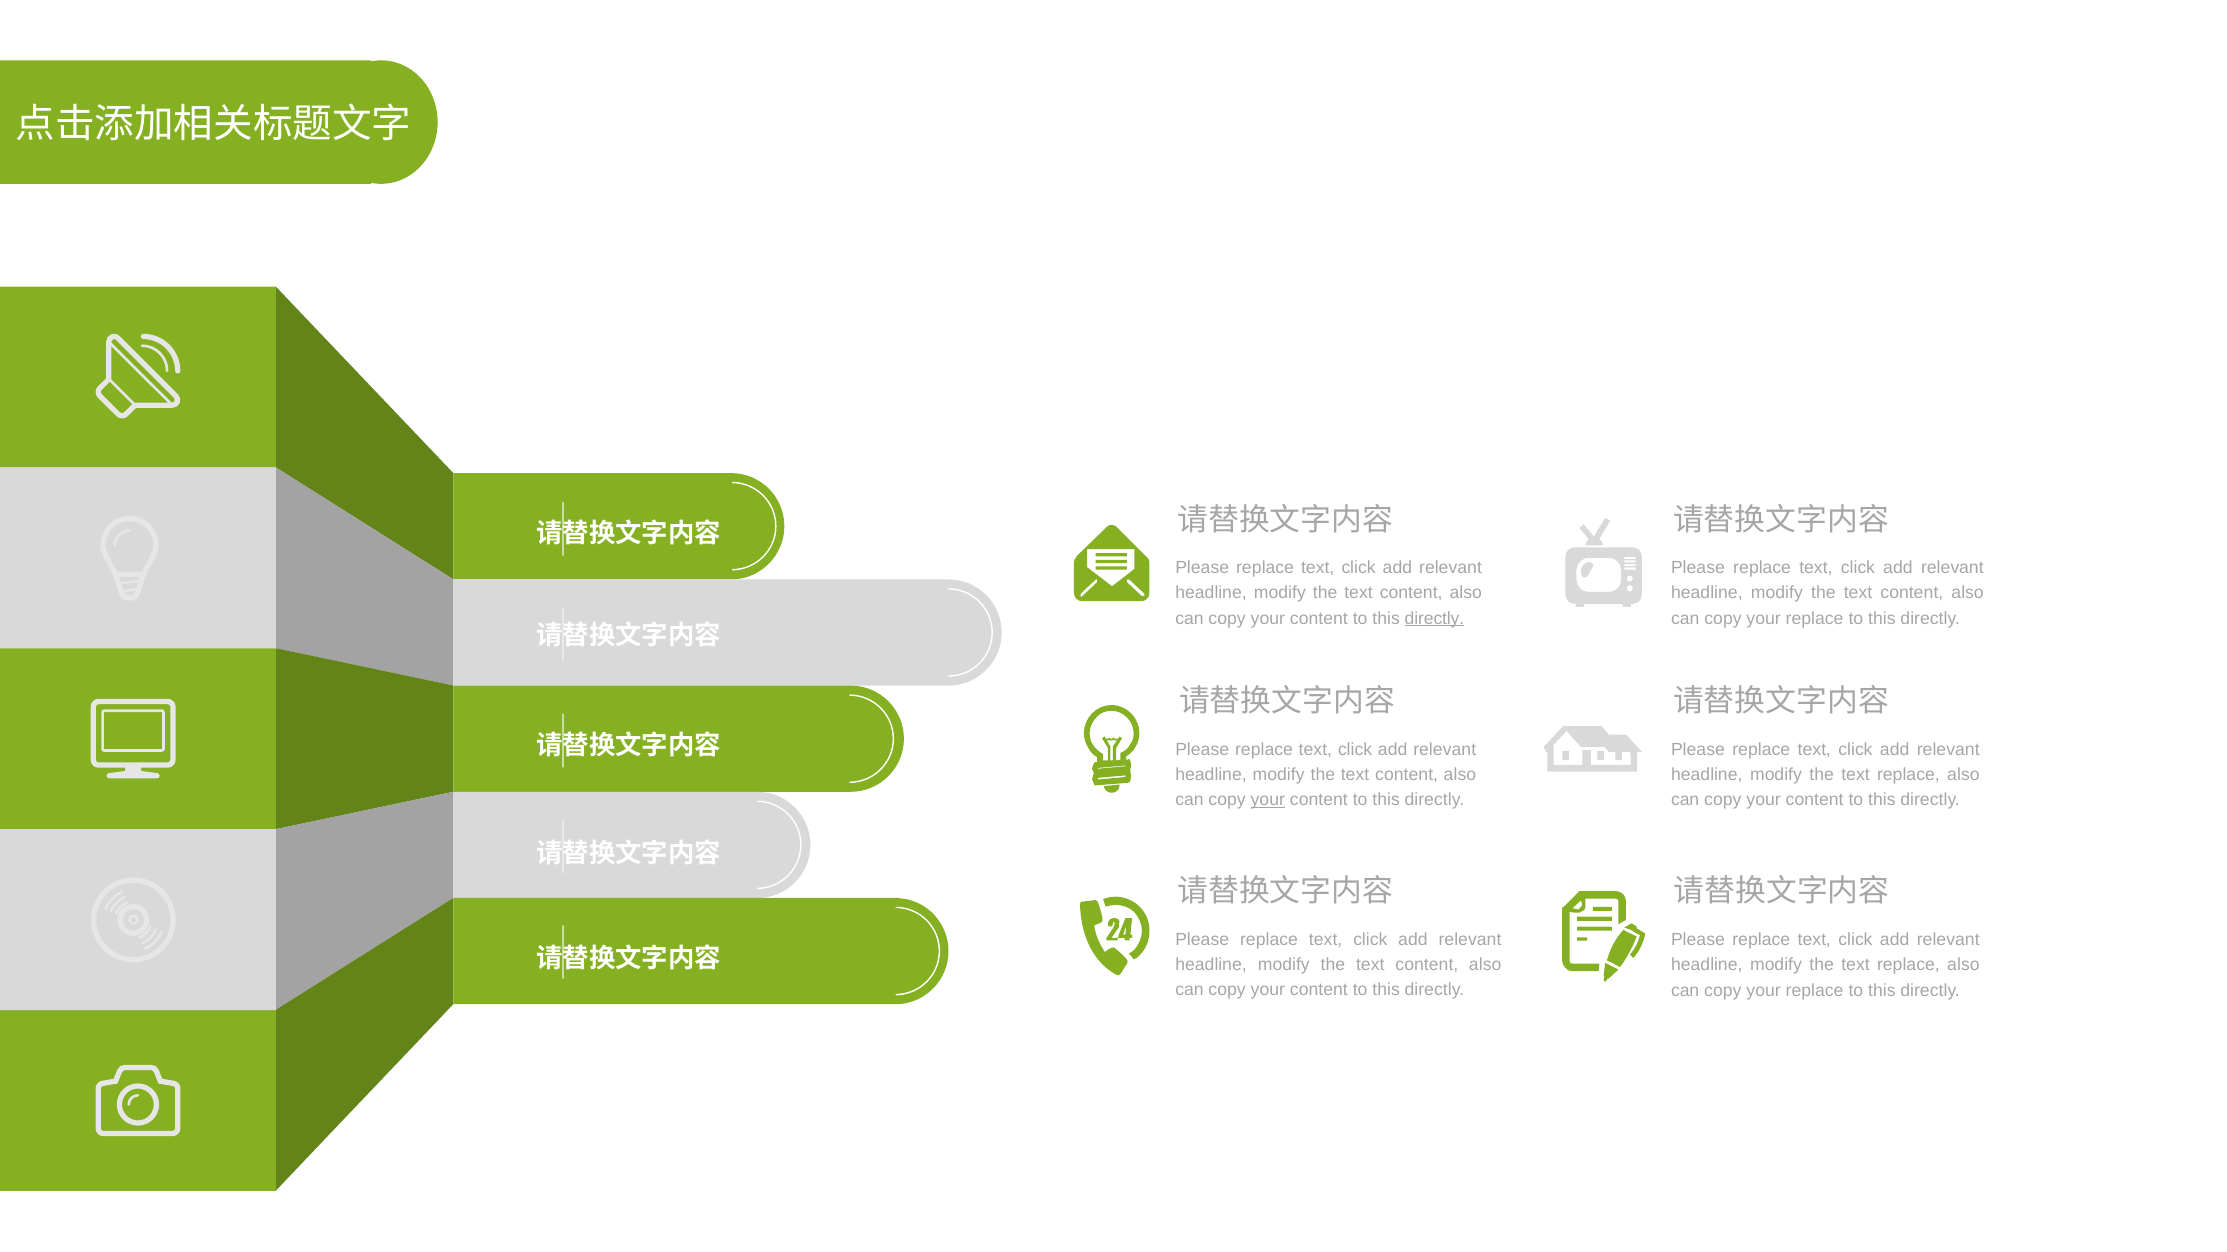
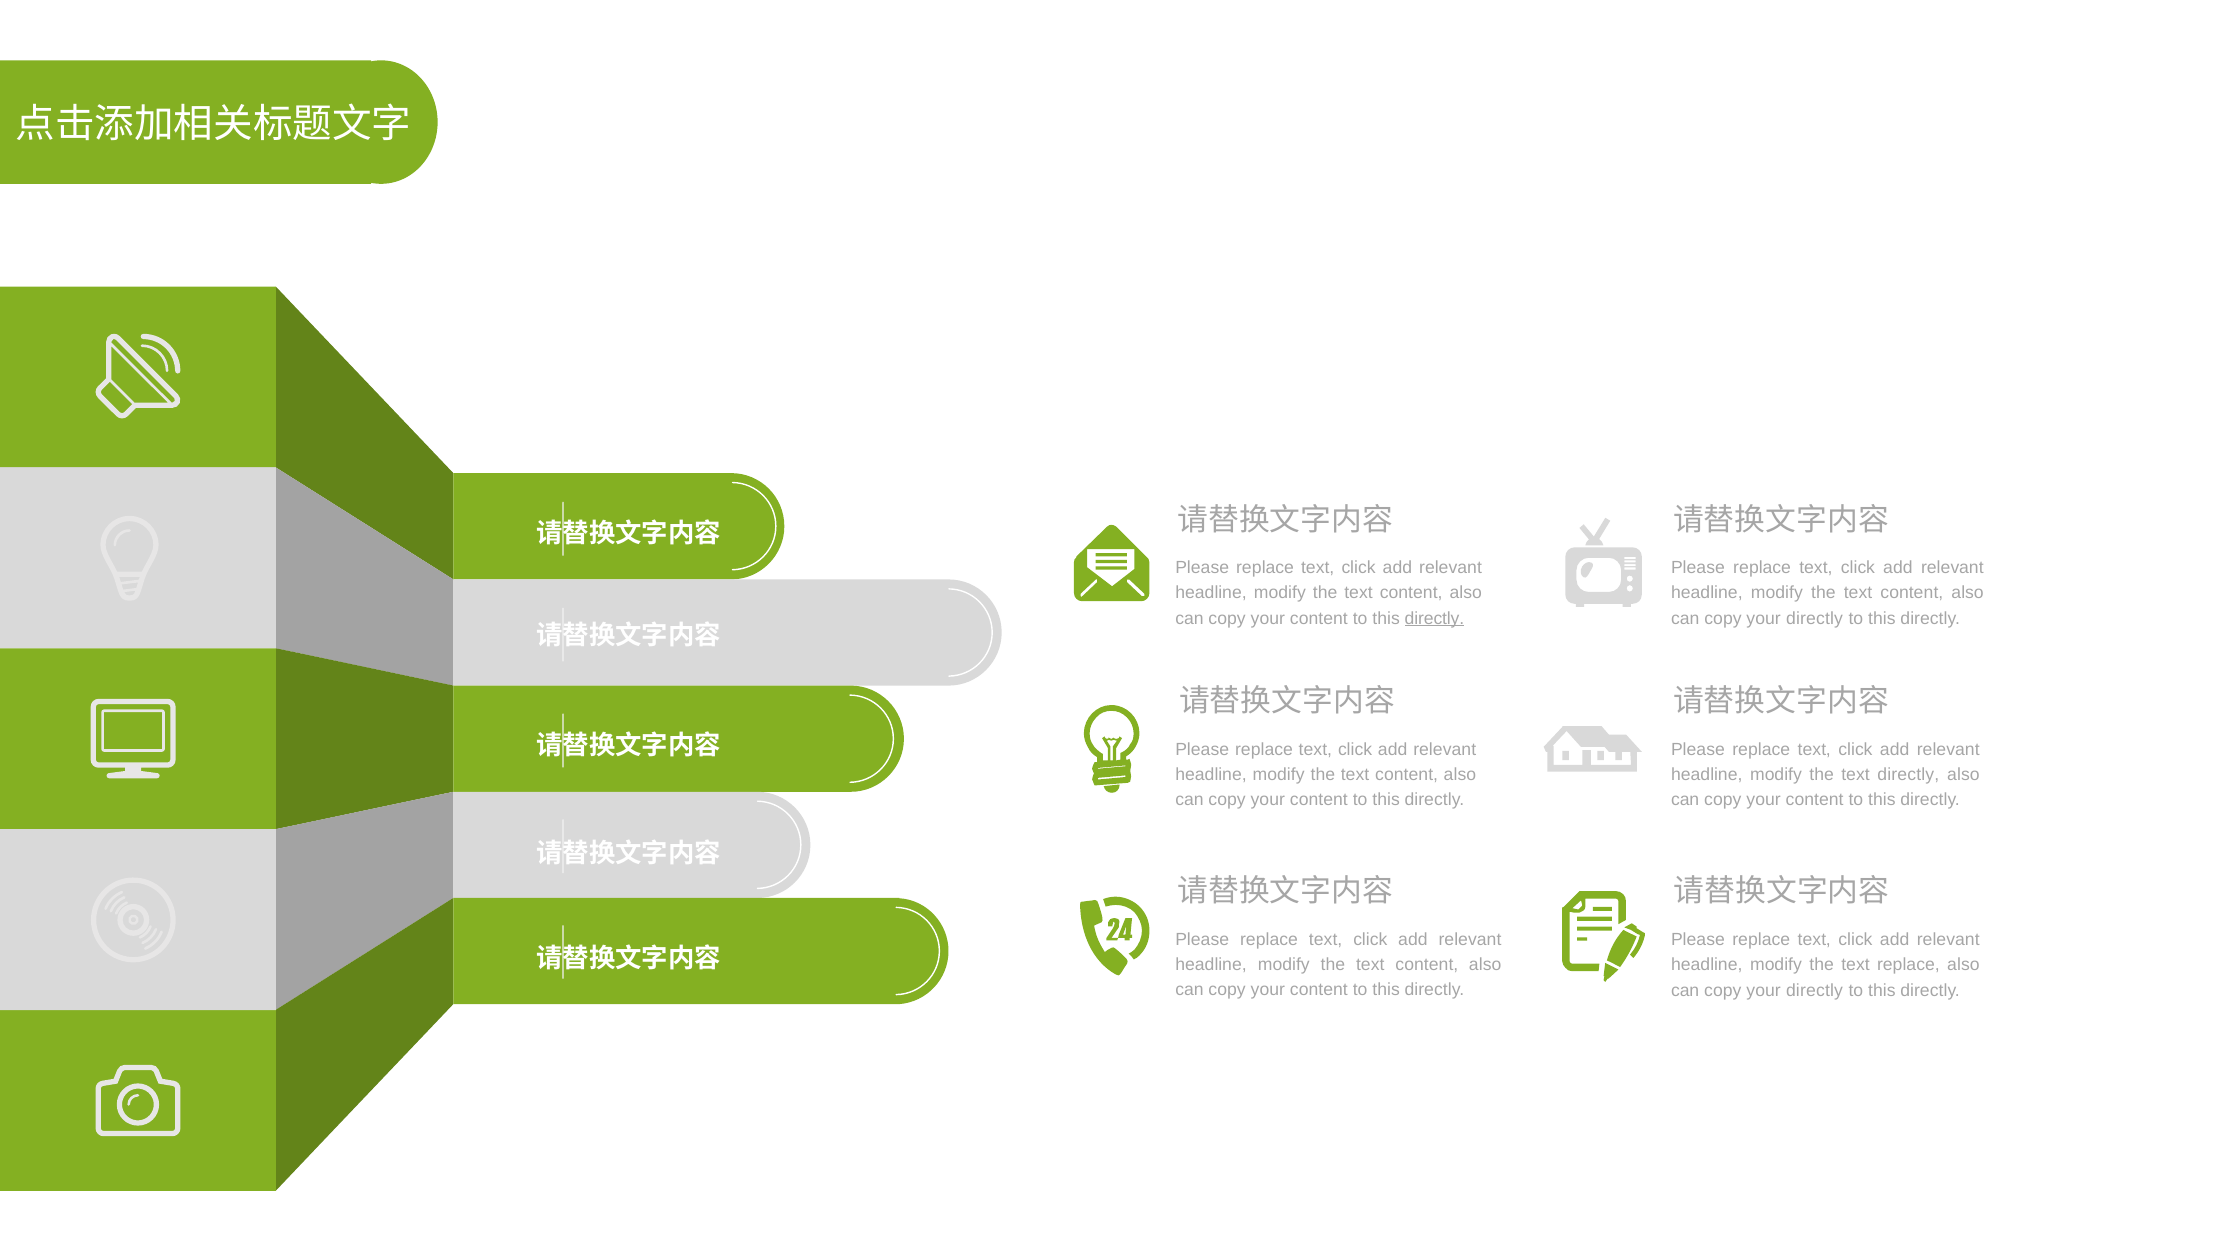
replace: replace -> directly (1815, 619)
replace: replace -> directly (1908, 775)
your underline: present -> none (1268, 800)
replace: replace -> directly (1814, 991)
